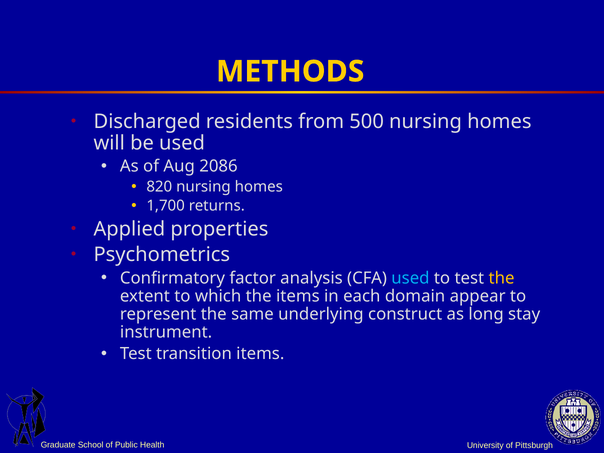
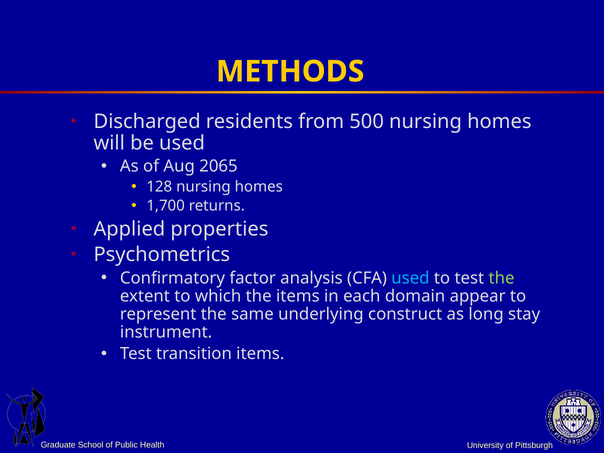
2086: 2086 -> 2065 (218, 166)
820: 820 -> 128 (159, 187)
the colour: yellow -> light green (502, 278)
